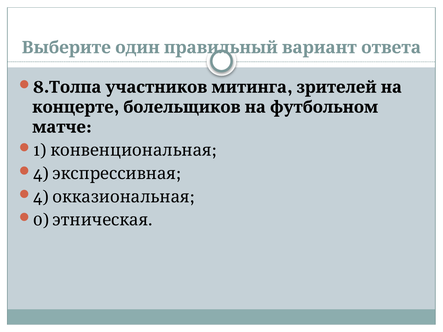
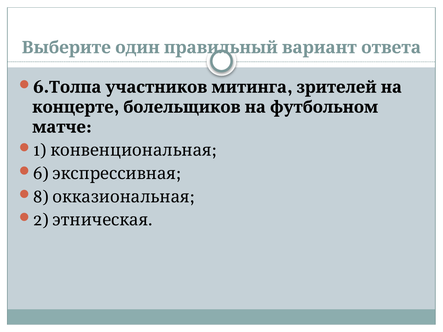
8: 8 -> 6 (41, 87)
4: 4 -> 6 (41, 174)
4: 4 -> 8 (41, 197)
0: 0 -> 2 (41, 220)
